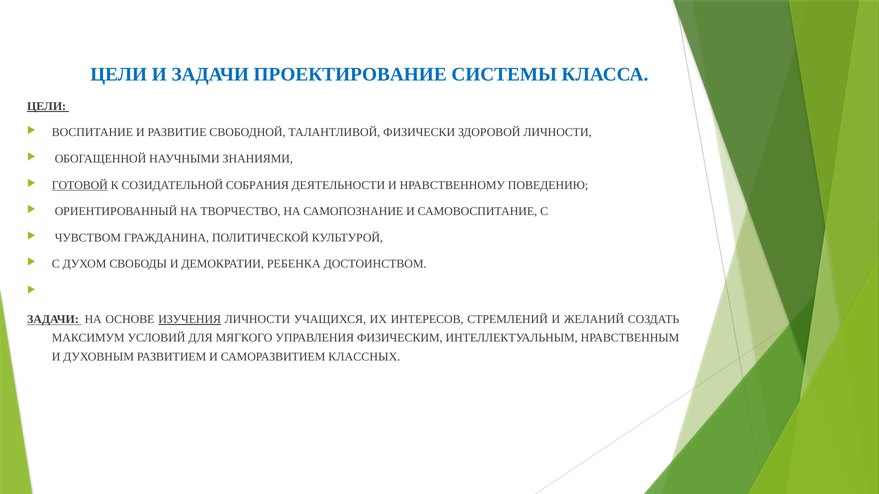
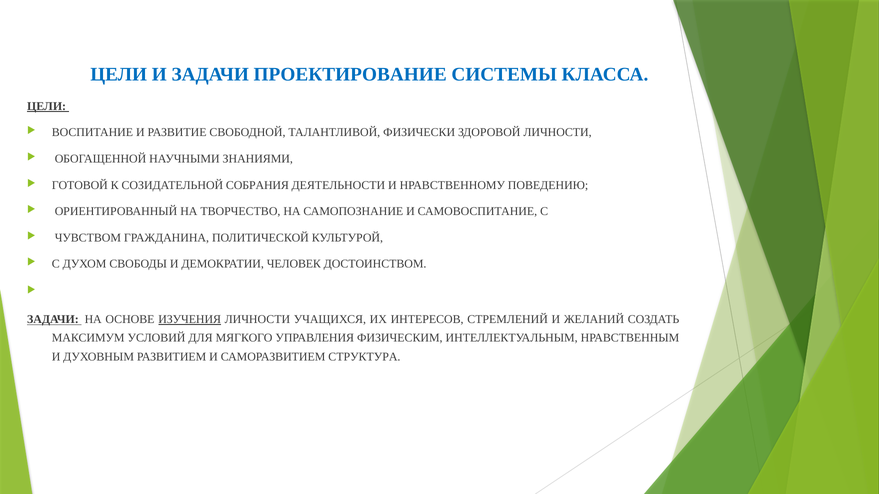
ГОТОВОЙ underline: present -> none (80, 185)
РЕБЕНКА: РЕБЕНКА -> ЧЕЛОВЕК (294, 264)
КЛАССНЫХ: КЛАССНЫХ -> СТРУКТУРА (364, 357)
